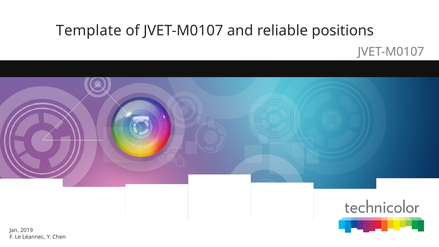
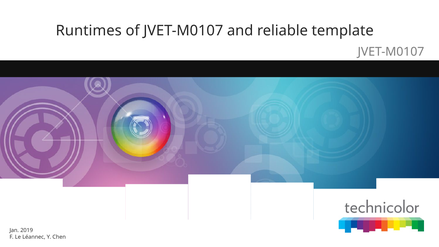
Template: Template -> Runtimes (89, 31)
positions: positions -> template (343, 31)
